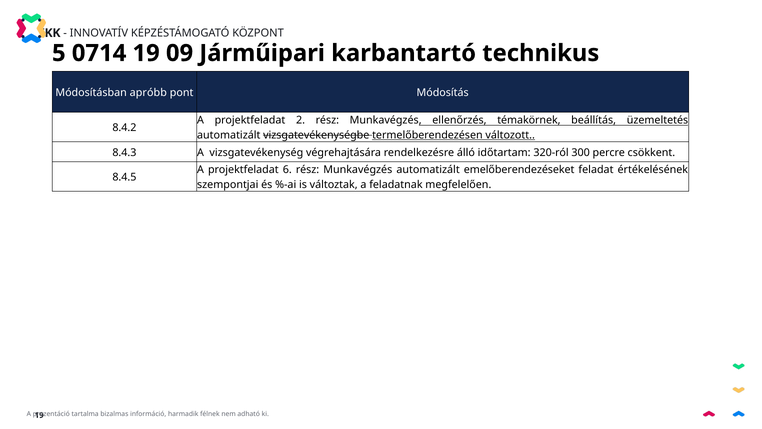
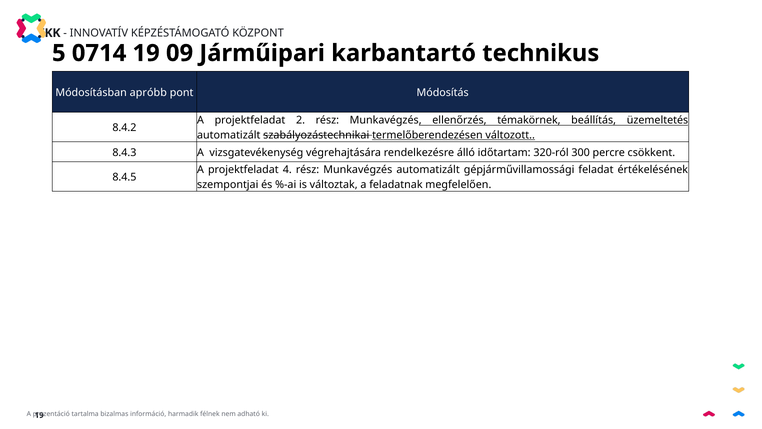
vizsgatevékenységbe: vizsgatevékenységbe -> szabályozástechnikai (316, 135)
6: 6 -> 4 (287, 170)
emelőberendezéseket: emelőberendezéseket -> gépjárművillamossági (519, 170)
